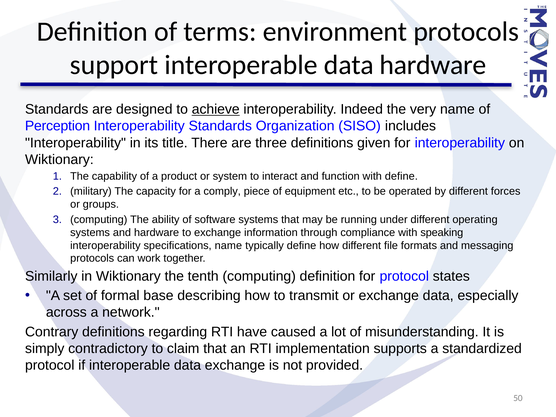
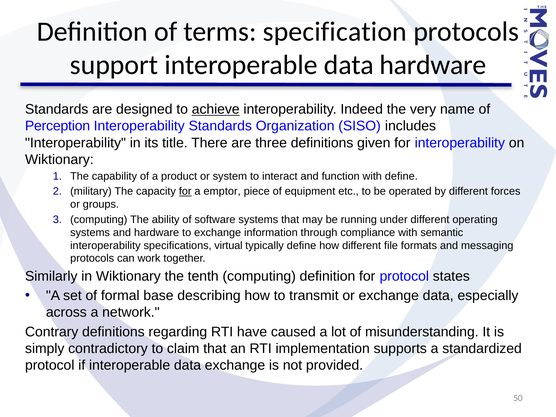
environment: environment -> specification (335, 32)
for underline: none -> present (185, 191)
comply: comply -> emptor (222, 191)
speaking: speaking -> semantic (442, 232)
specifications name: name -> virtual (228, 245)
